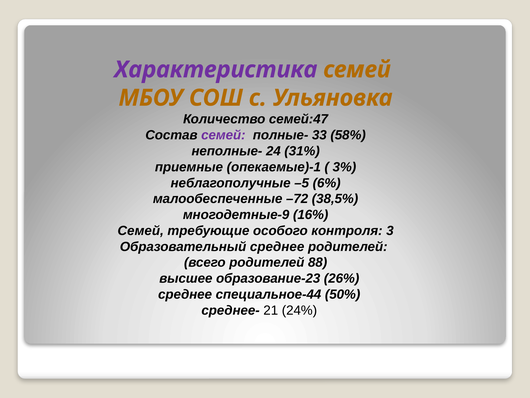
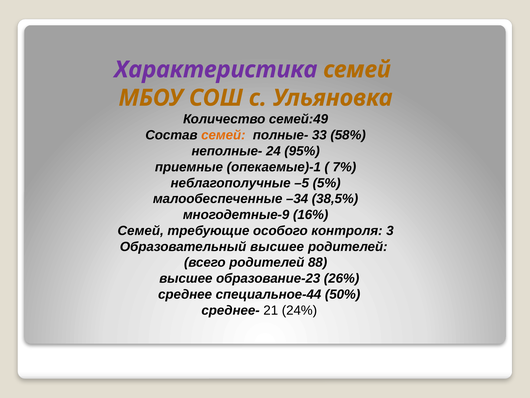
семей:47: семей:47 -> семей:49 (298, 119)
семей colour: purple -> orange (223, 135)
31%: 31% -> 95% (302, 151)
3%: 3% -> 7% (344, 167)
6%: 6% -> 5% (327, 183)
–72: –72 -> –34 (297, 199)
Образовательный среднее: среднее -> высшее (277, 246)
